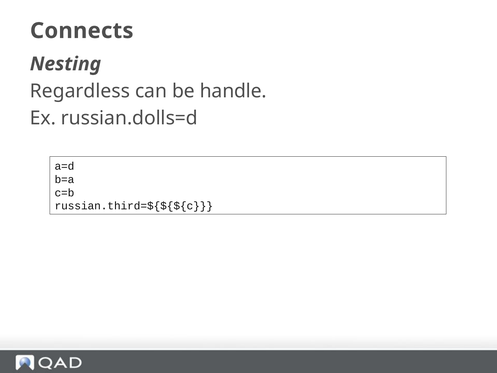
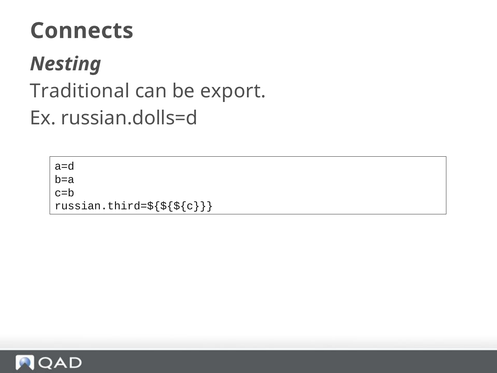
Regardless: Regardless -> Traditional (80, 91)
handle: handle -> export (233, 91)
